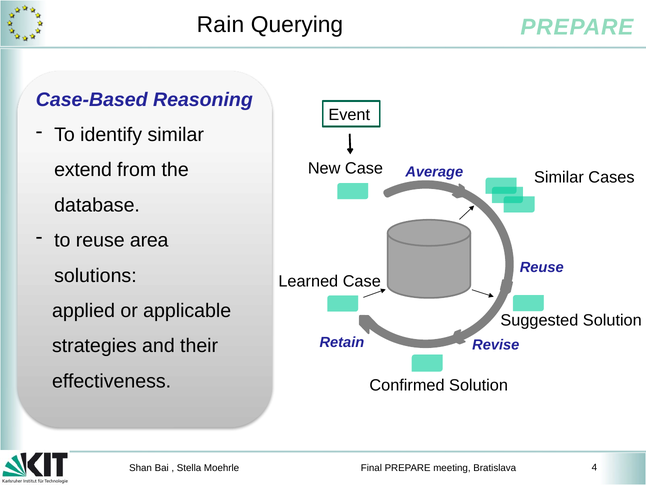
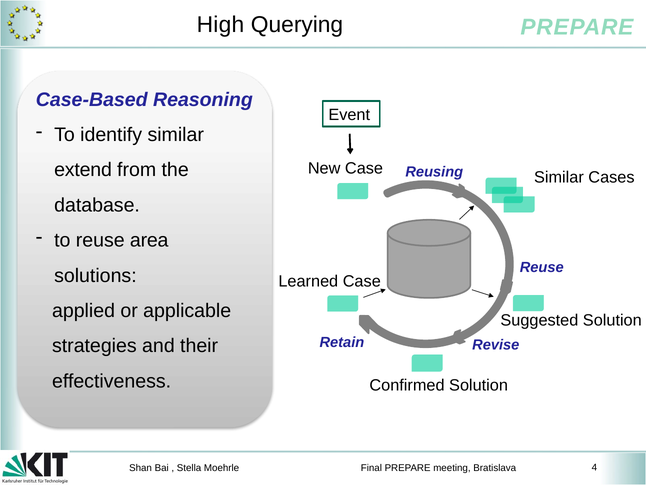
Rain: Rain -> High (220, 25)
Average: Average -> Reusing (434, 172)
